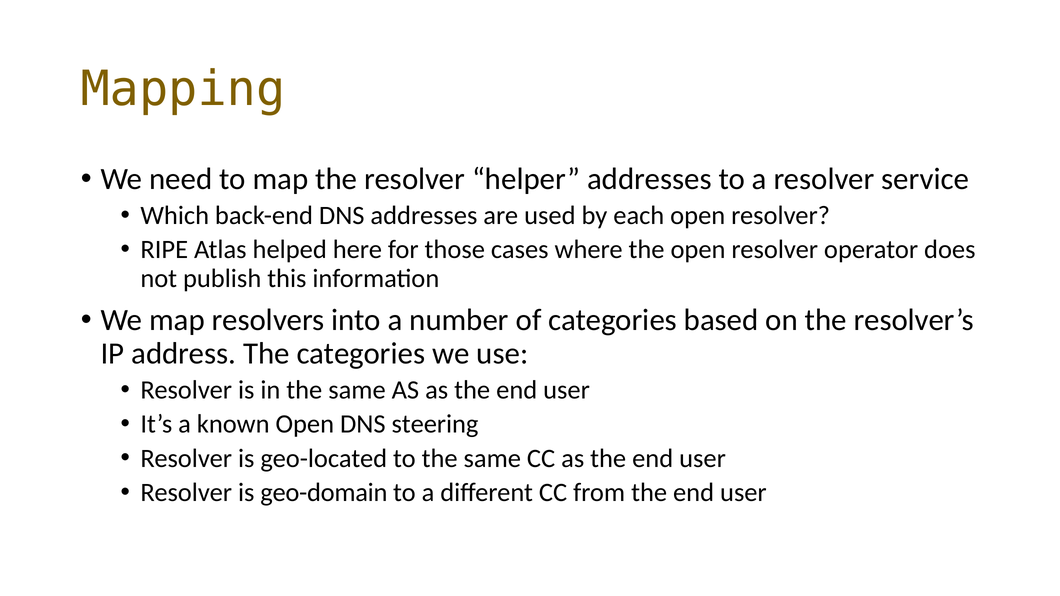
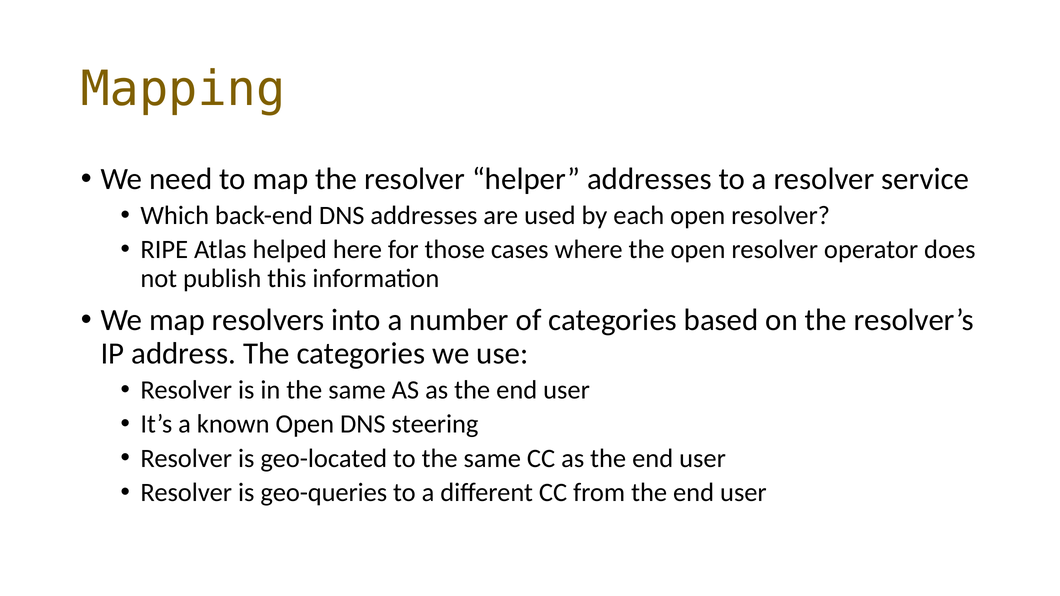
geo-domain: geo-domain -> geo-queries (324, 493)
